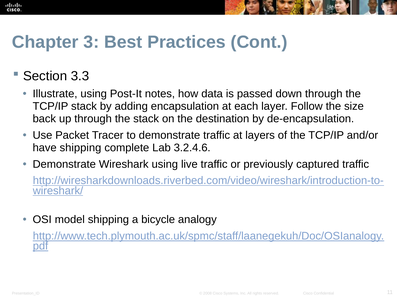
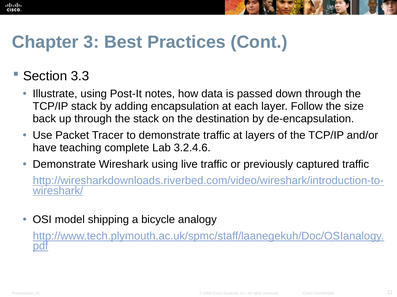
have shipping: shipping -> teaching (81, 148)
